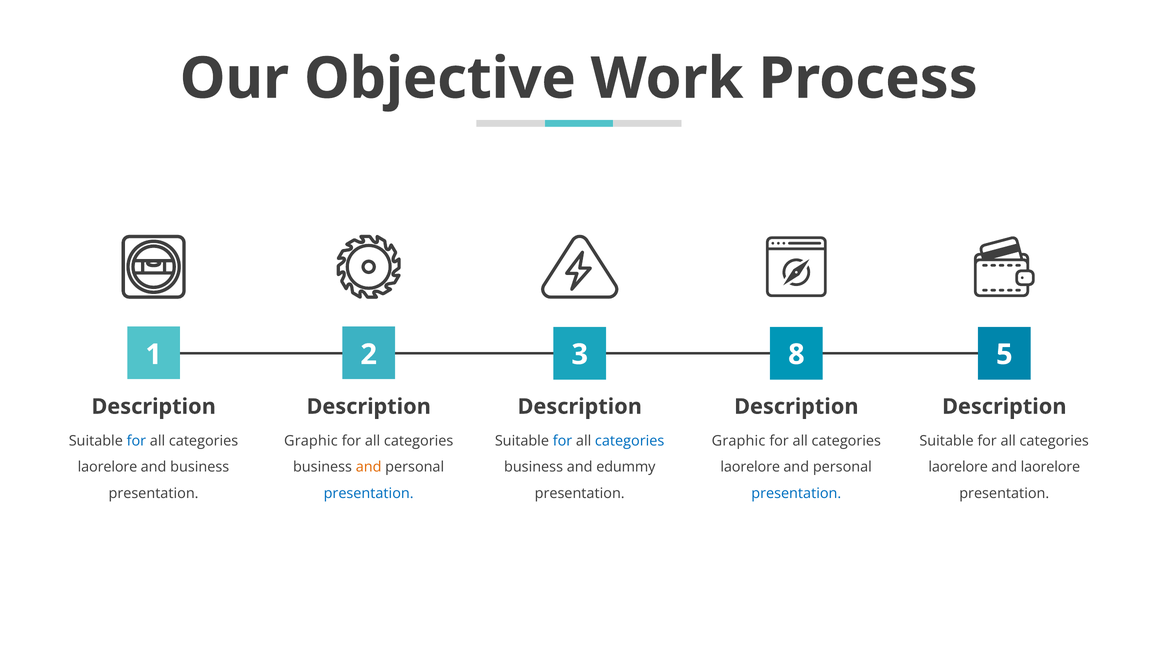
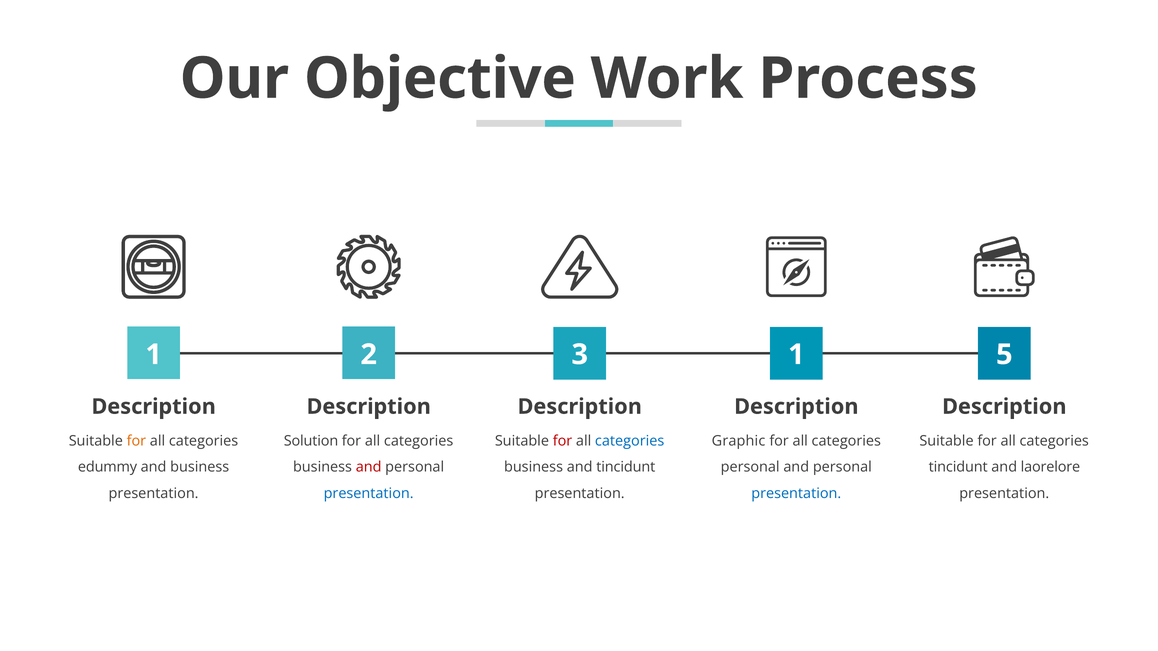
2 8: 8 -> 1 (796, 355)
for colour: blue -> orange (136, 441)
Graphic: Graphic -> Solution (311, 441)
for colour: blue -> red (563, 441)
laorelore: laorelore -> edummy (108, 467)
and colour: orange -> red (369, 467)
and edummy: edummy -> tincidunt (626, 467)
laorelore: laorelore -> personal (750, 467)
laorelore: laorelore -> tincidunt (958, 467)
